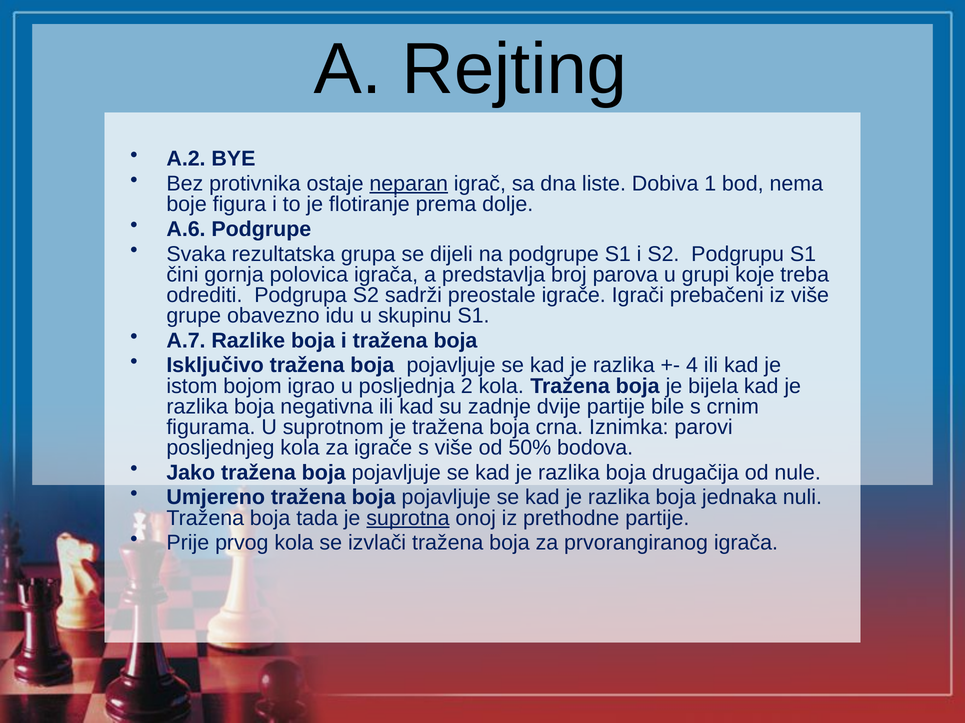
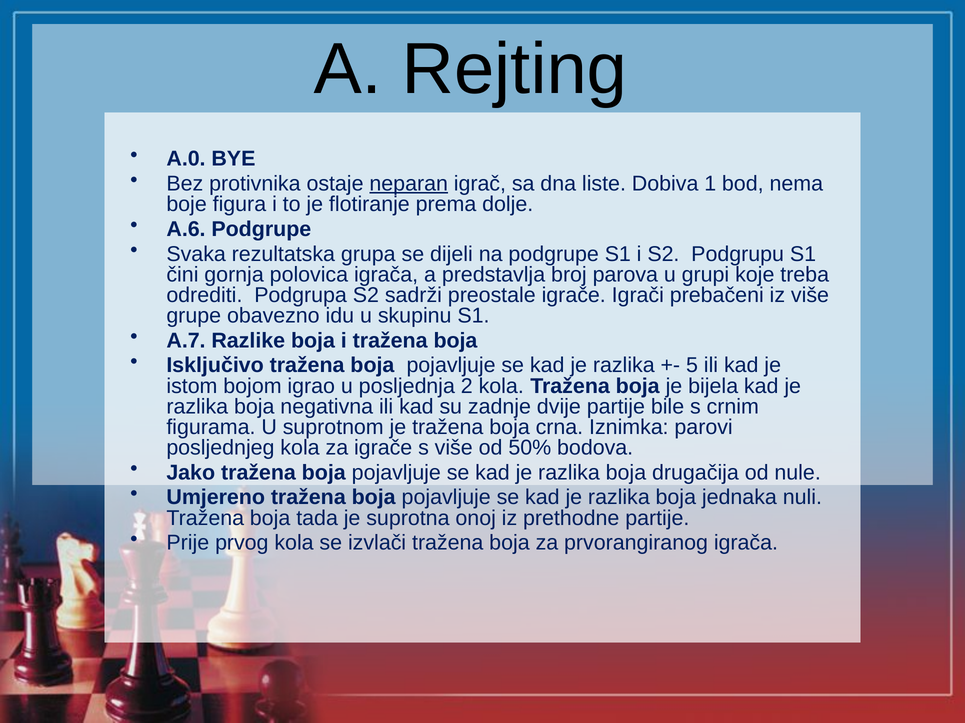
A.2: A.2 -> A.0 (186, 159)
4: 4 -> 5 (692, 366)
suprotna underline: present -> none (408, 518)
